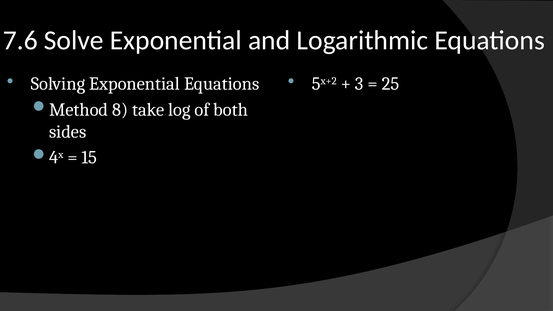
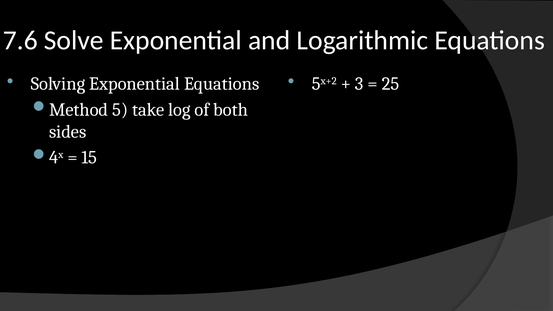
8: 8 -> 5 (120, 110)
